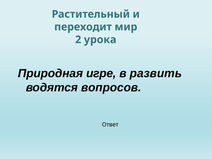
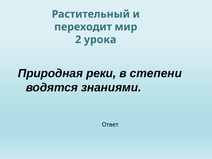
игре: игре -> реки (101, 73)
развить: развить -> степени (156, 73)
вопросов: вопросов -> знаниями (111, 88)
